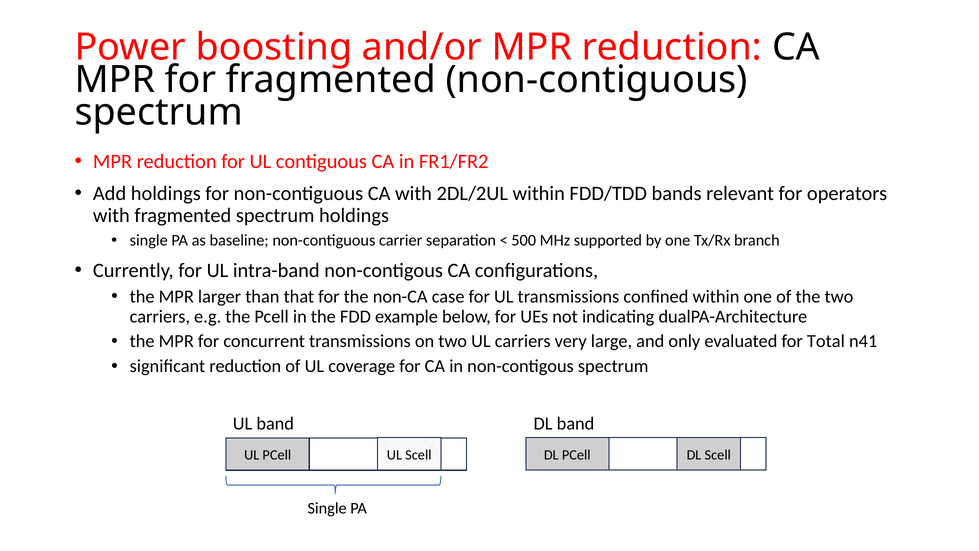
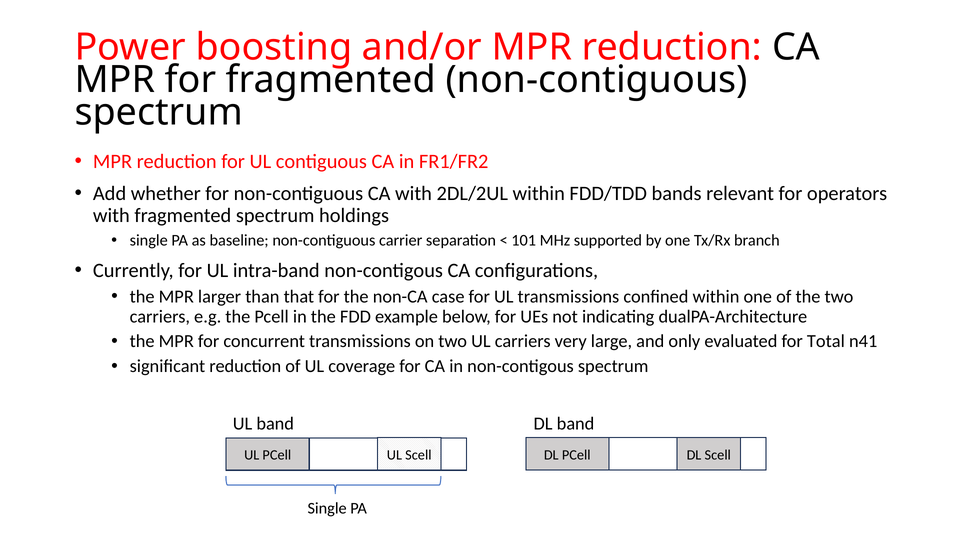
Add holdings: holdings -> whether (166, 193)
500: 500 -> 101 (524, 240)
